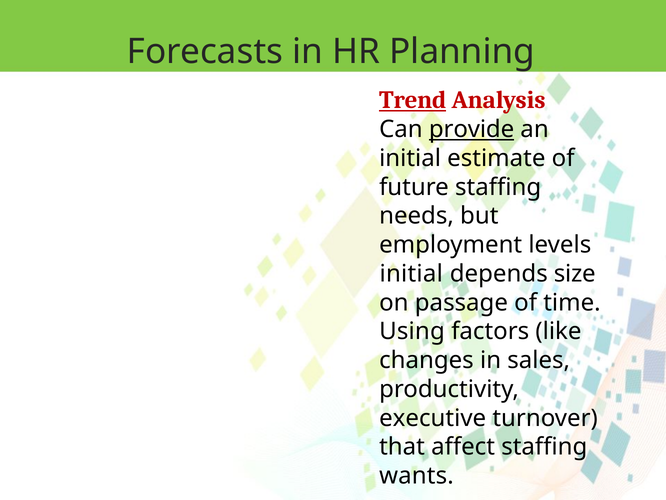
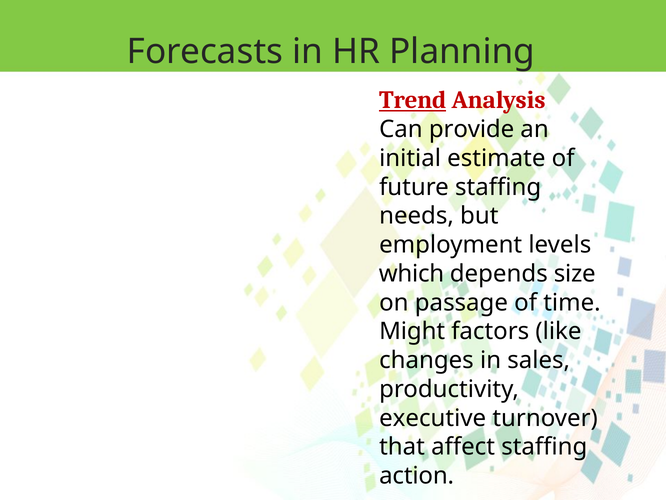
provide underline: present -> none (472, 129)
initial: initial -> which (411, 273)
Using: Using -> Might (412, 331)
wants: wants -> action (417, 475)
